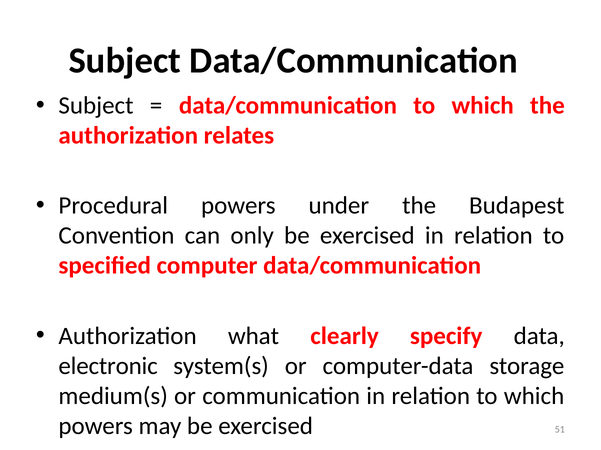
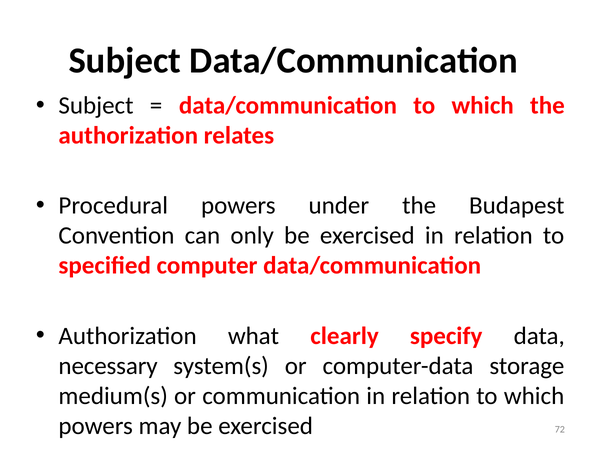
electronic: electronic -> necessary (108, 366)
51: 51 -> 72 (560, 430)
